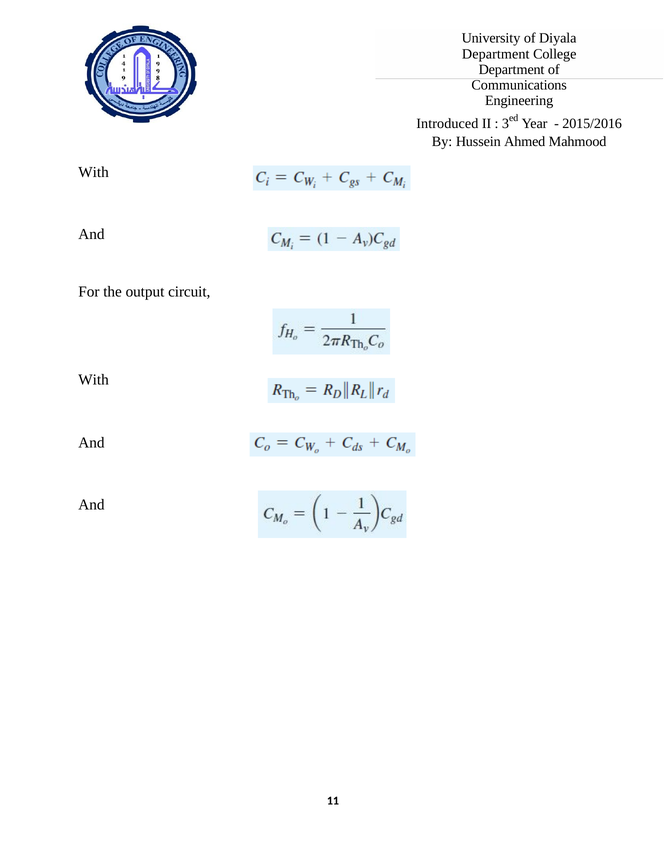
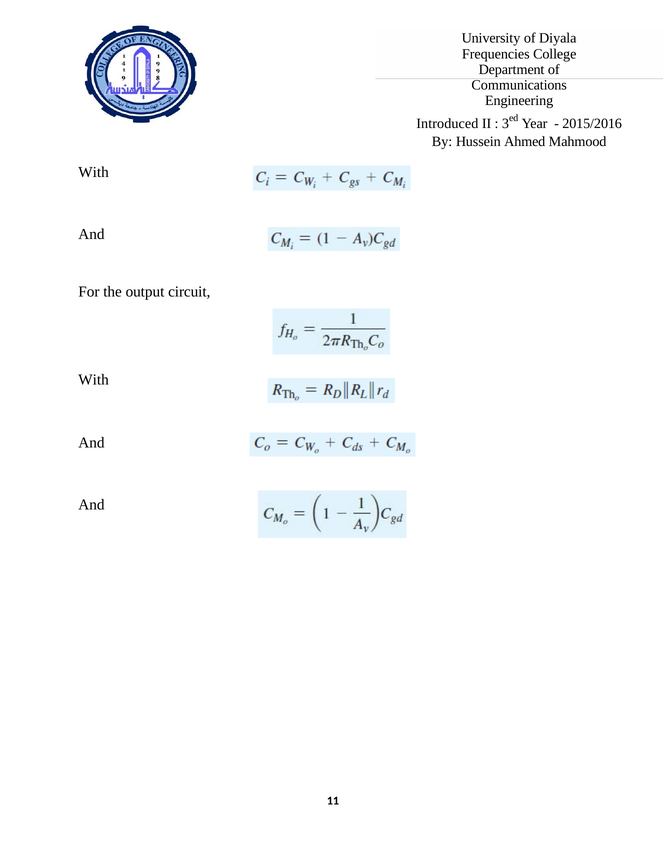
Department: Department -> Frequencies (496, 54)
